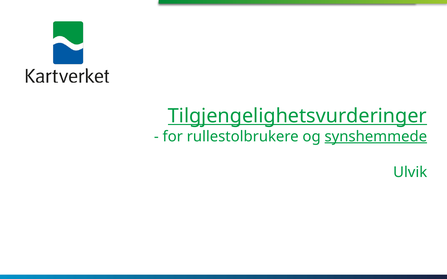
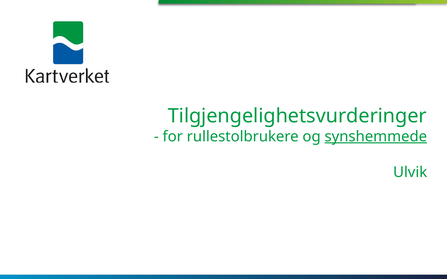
Tilgjengelighetsvurderinger underline: present -> none (297, 116)
